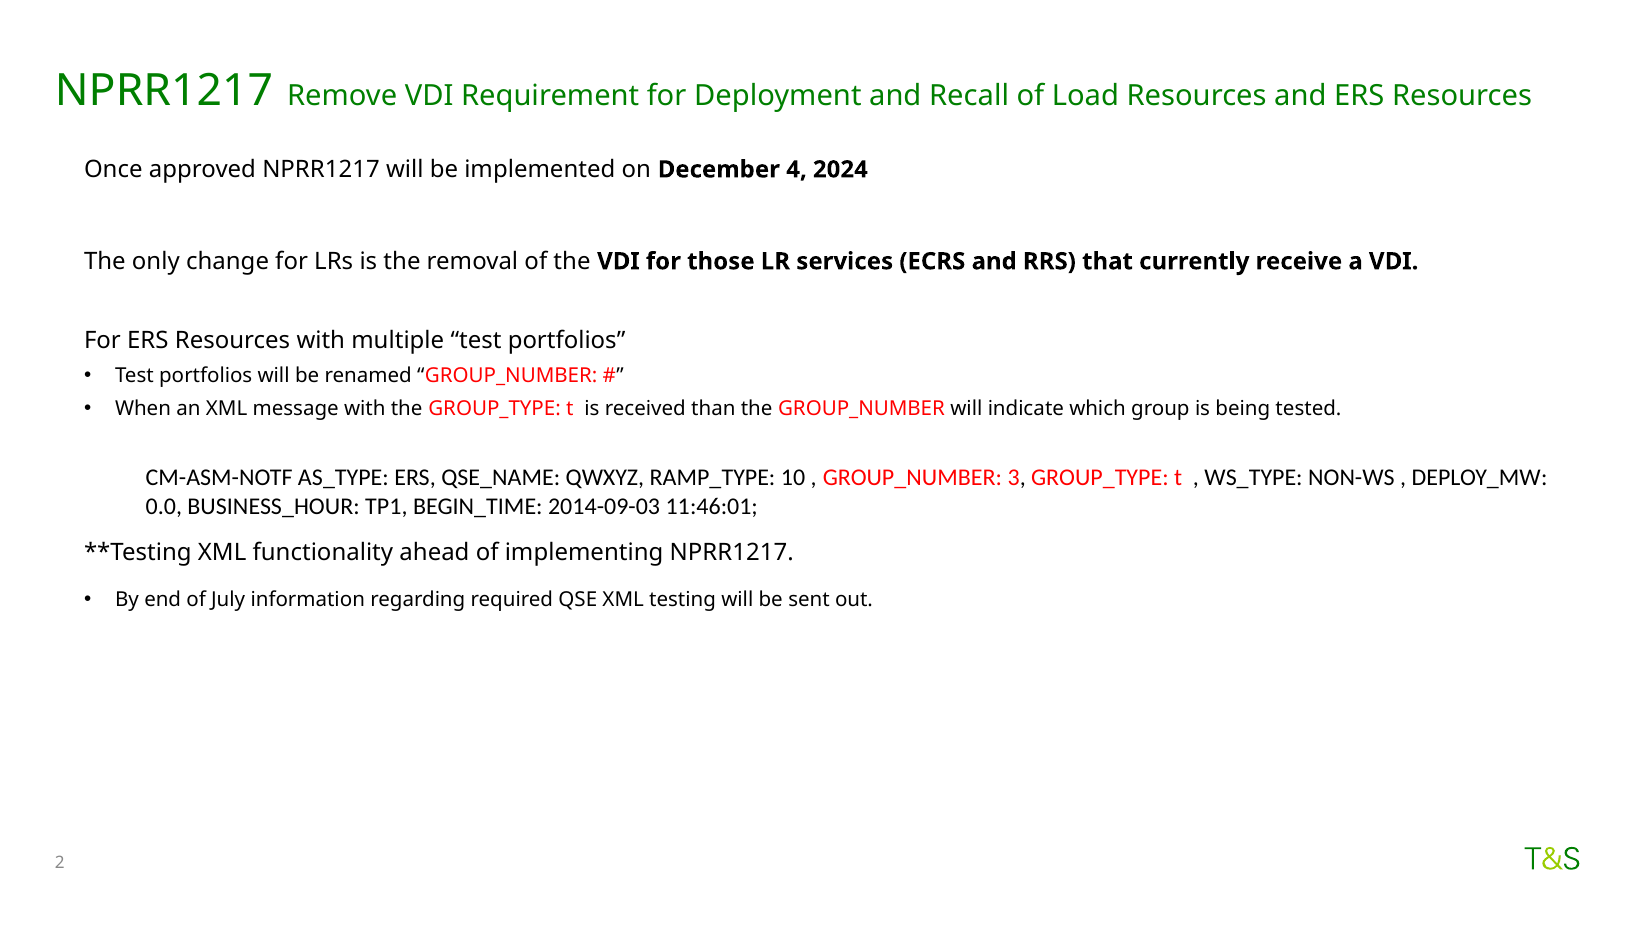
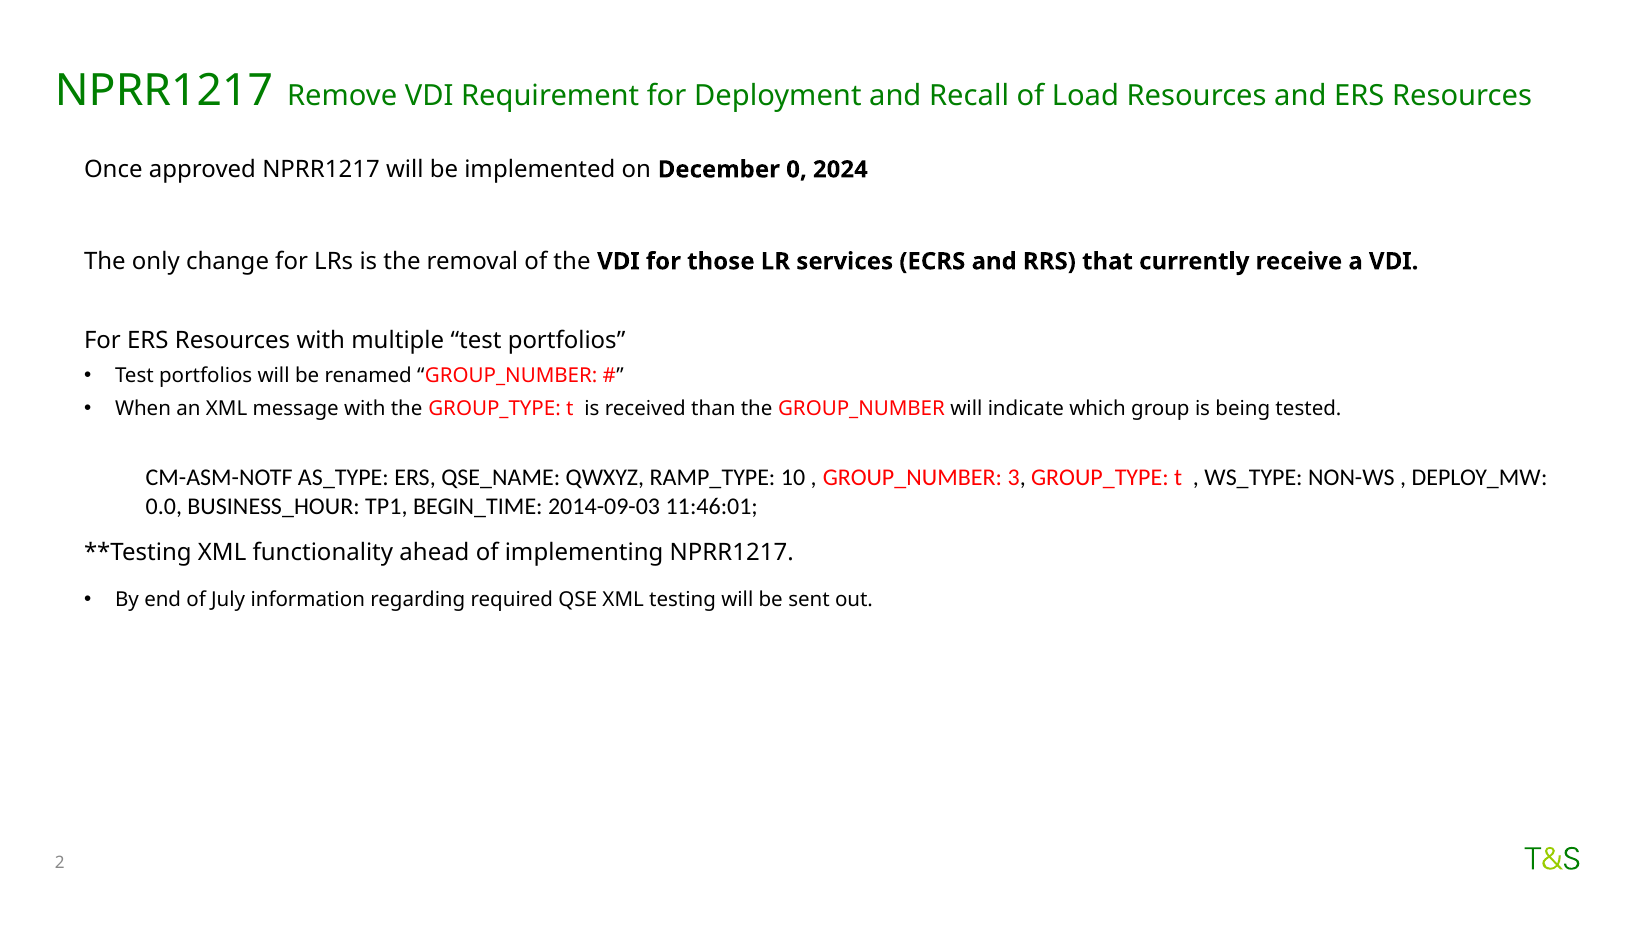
4: 4 -> 0 (797, 170)
